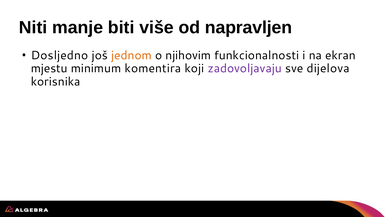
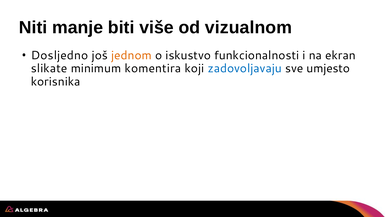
napravljen: napravljen -> vizualnom (248, 27)
njihovim: njihovim -> iskustvo (188, 55)
mjestu: mjestu -> slikate (49, 68)
zadovoljavaju colour: purple -> blue (245, 68)
dijelova: dijelova -> umjesto (328, 68)
